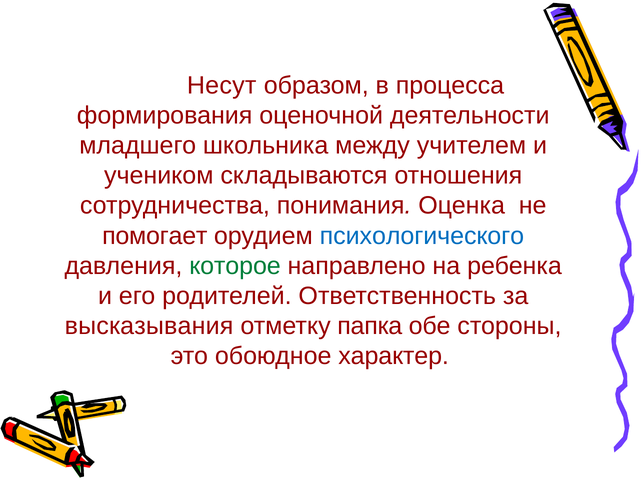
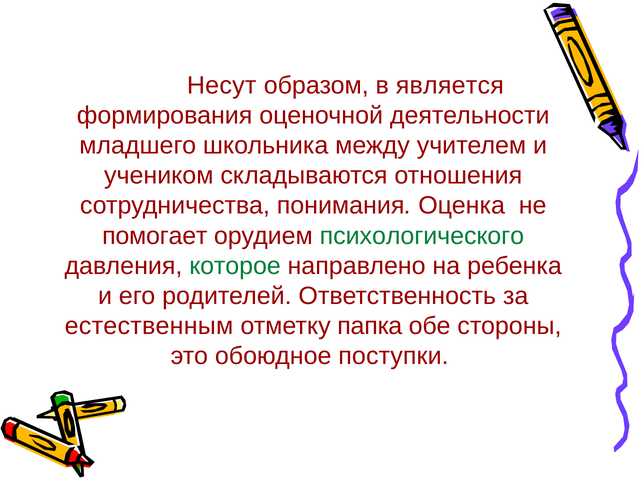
процесса: процесса -> является (450, 85)
психологического colour: blue -> green (422, 236)
высказывания: высказывания -> естественным (149, 326)
характер: характер -> поступки (393, 356)
